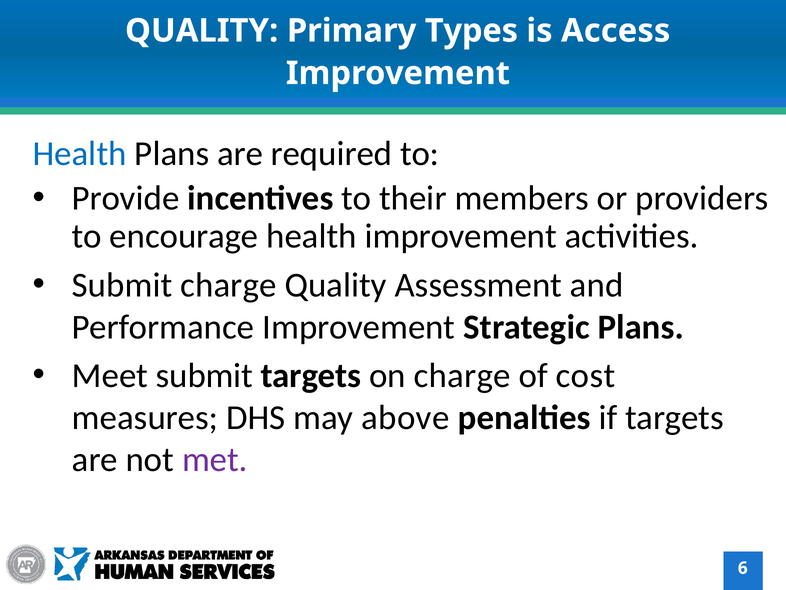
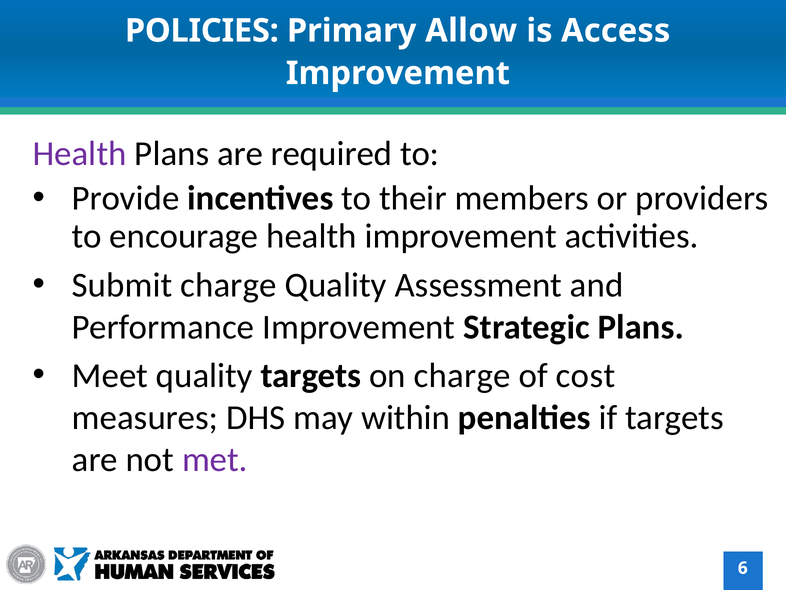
QUALITY: QUALITY -> POLICIES (202, 31)
Types: Types -> Allow (471, 31)
Health colour: blue -> purple (80, 154)
Meet submit: submit -> quality (204, 375)
above: above -> within (406, 417)
